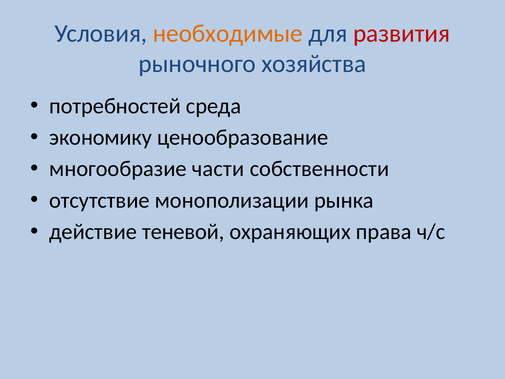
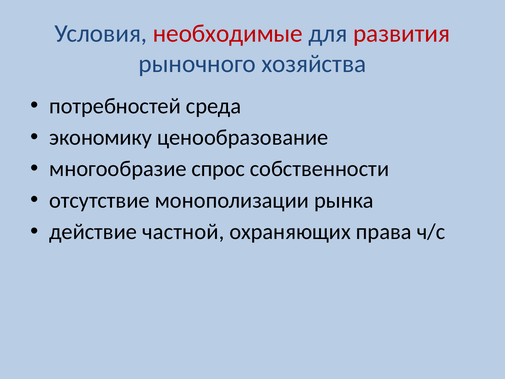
необходимые colour: orange -> red (228, 33)
части: части -> спрос (218, 169)
теневой: теневой -> частной (183, 232)
